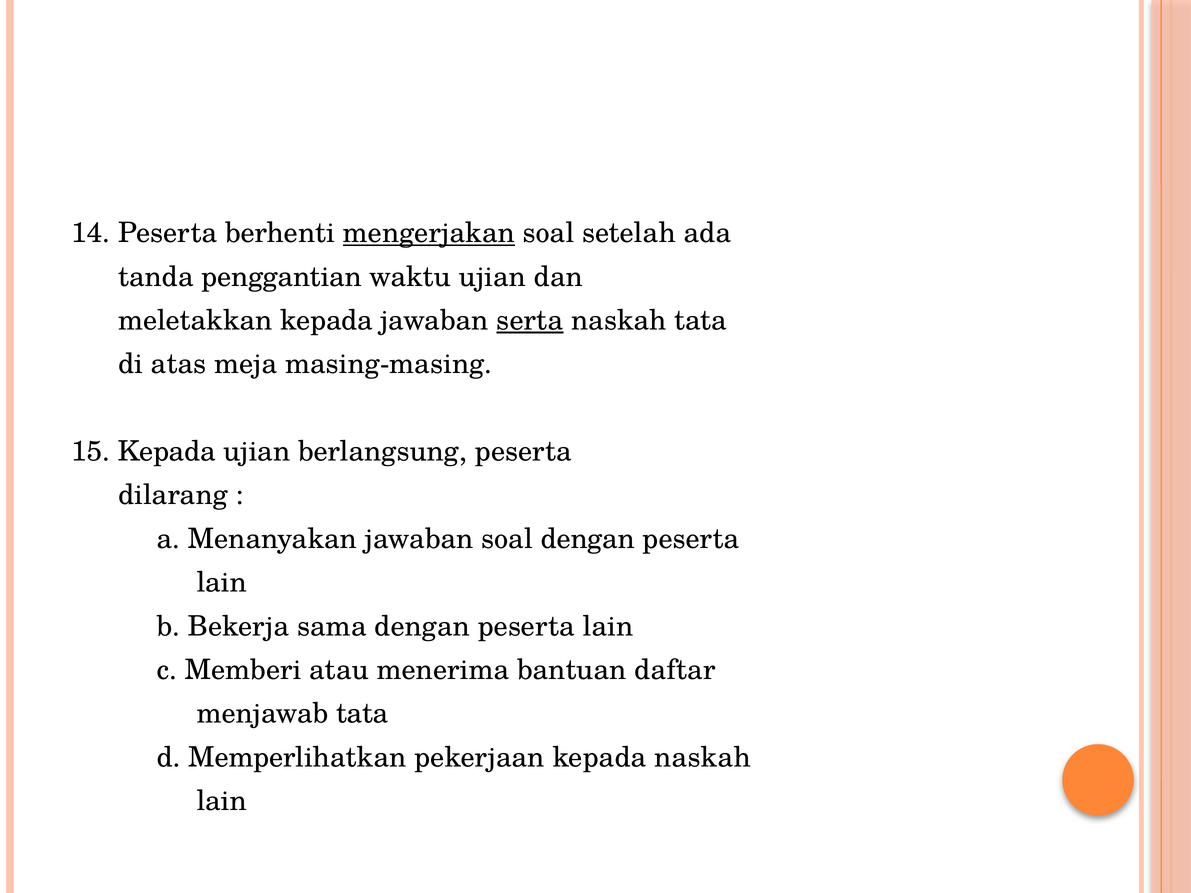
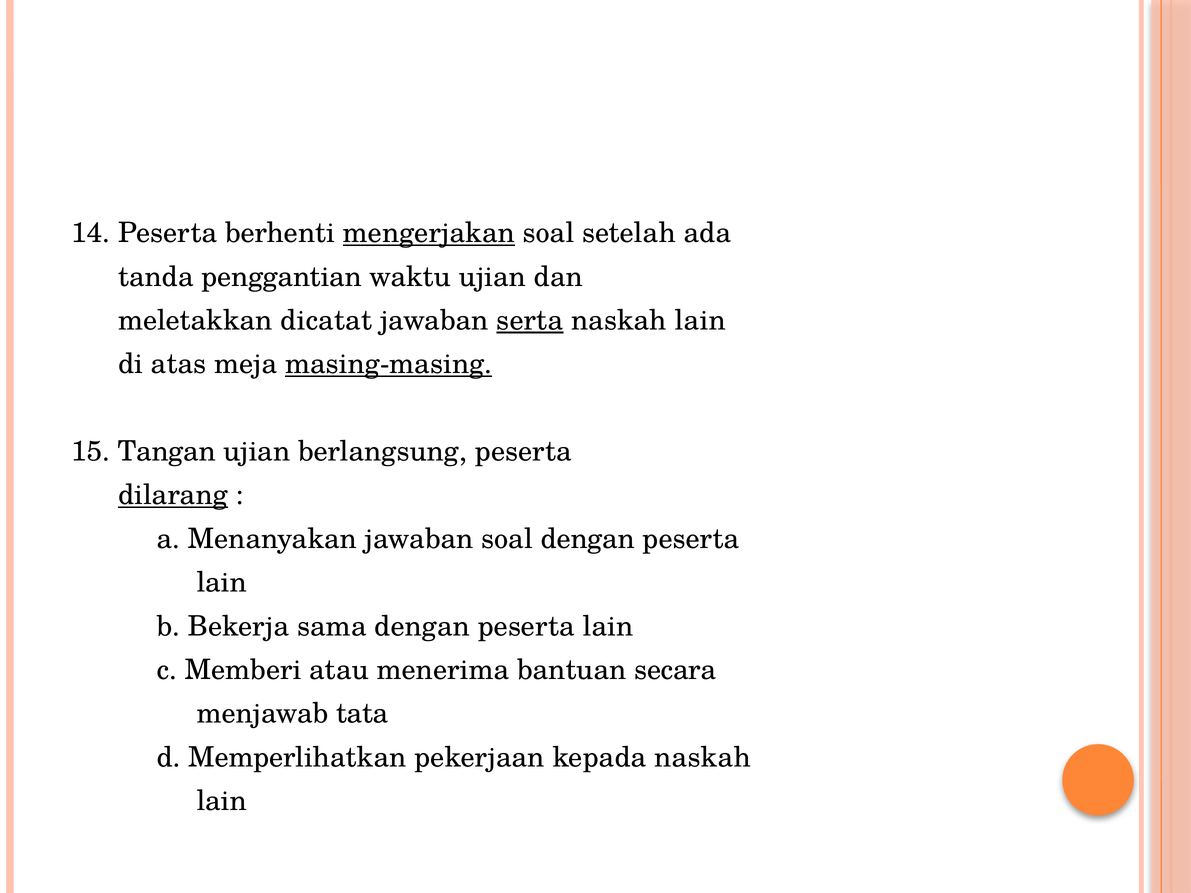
meletakkan kepada: kepada -> dicatat (326, 321)
tata: tata -> lain (700, 321)
masing-masing underline: none -> present (389, 364)
15 Kepada: Kepada -> Tangan (167, 452)
dilarang underline: none -> present (173, 495)
daftar: daftar -> secara (675, 670)
